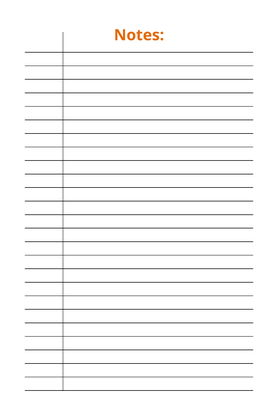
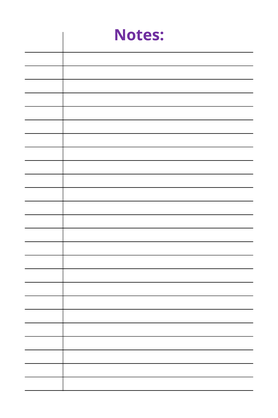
Notes colour: orange -> purple (139, 35)
